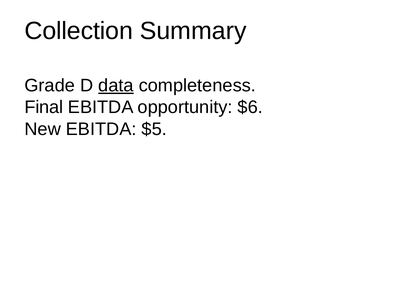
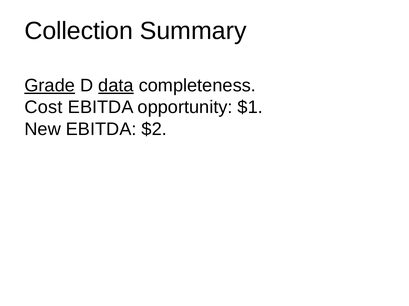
Grade underline: none -> present (50, 86)
Final: Final -> Cost (44, 108)
$6: $6 -> $1 (250, 108)
$5: $5 -> $2 (154, 129)
